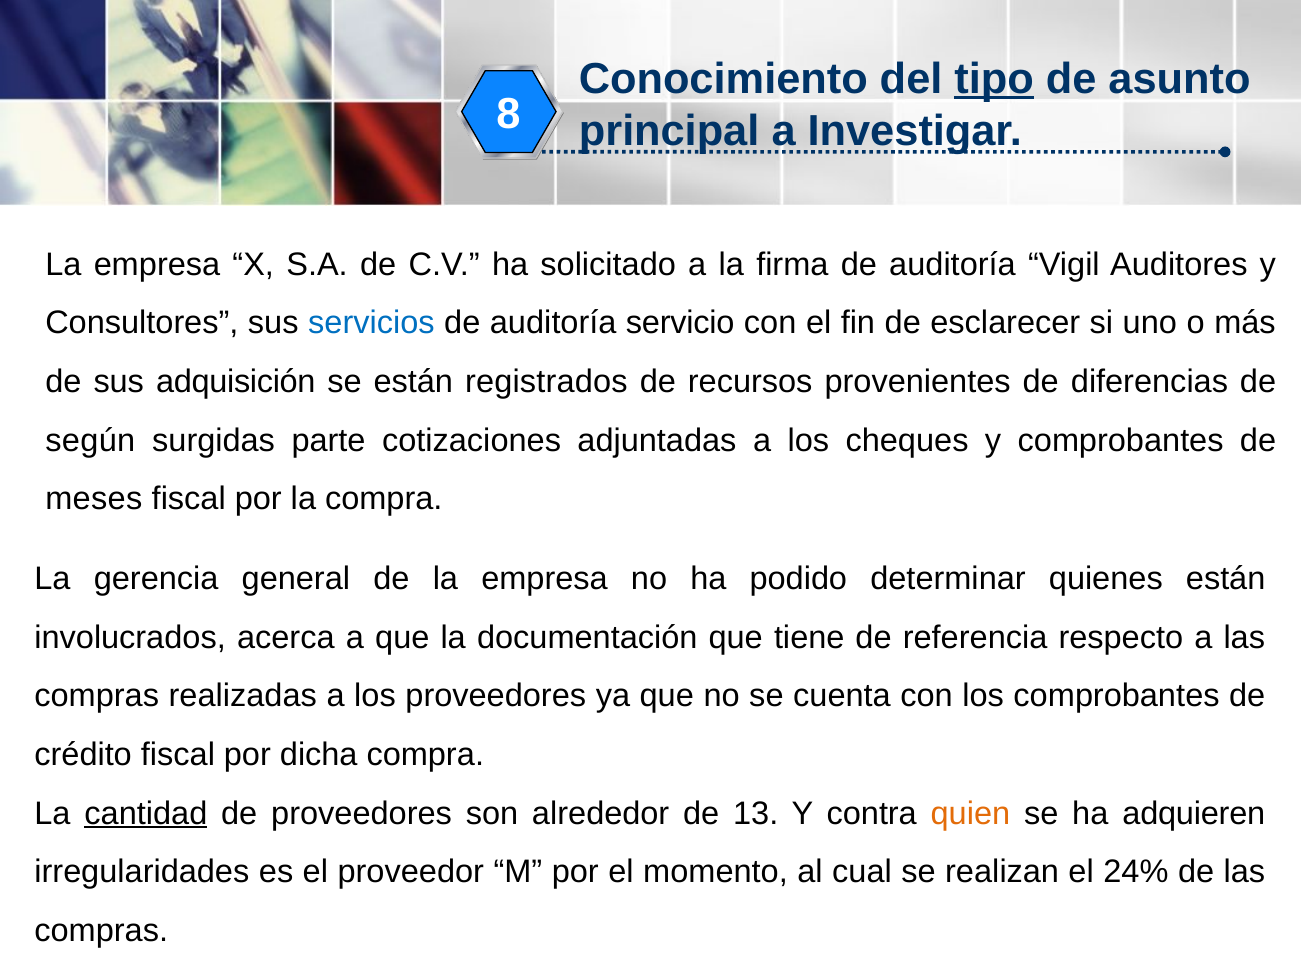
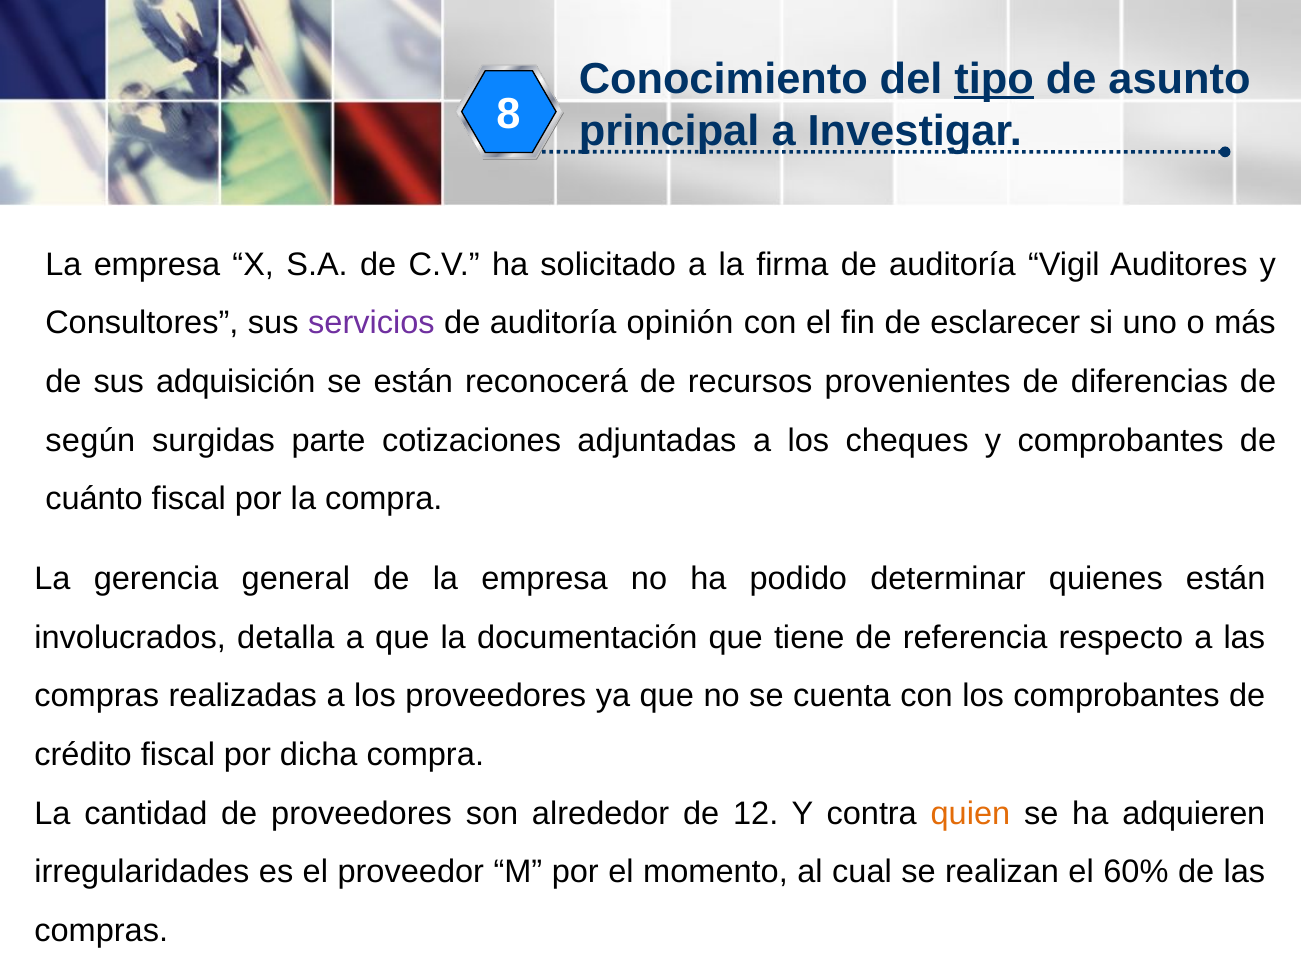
servicios colour: blue -> purple (371, 323)
servicio: servicio -> opinión (680, 323)
registrados: registrados -> reconocerá (546, 382)
meses: meses -> cuánto (94, 499)
acerca: acerca -> detalla (286, 638)
cantidad underline: present -> none (146, 813)
13: 13 -> 12 (756, 813)
24%: 24% -> 60% (1136, 872)
